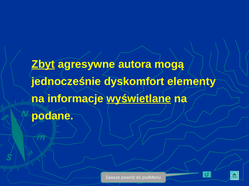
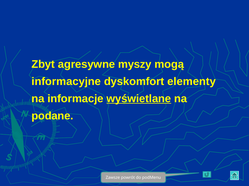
Zbyt underline: present -> none (43, 64)
autora: autora -> myszy (135, 64)
jednocześnie: jednocześnie -> informacyjne (66, 82)
